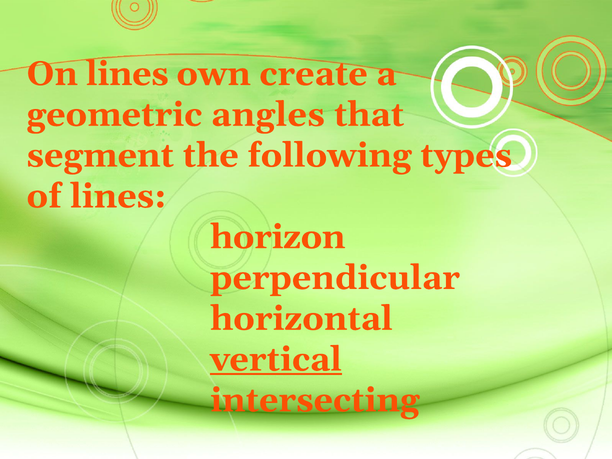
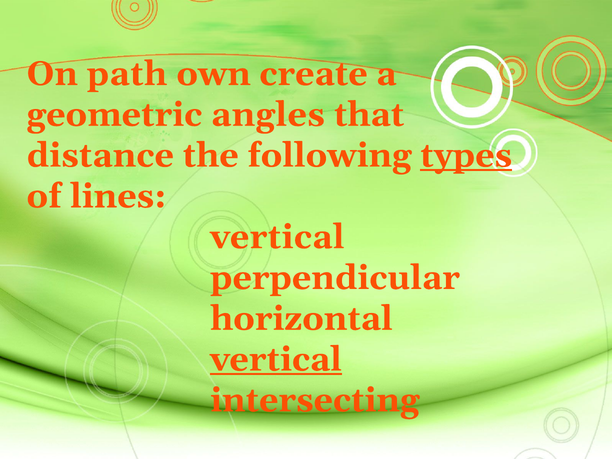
On lines: lines -> path (127, 74)
segment: segment -> distance (100, 155)
types underline: none -> present (466, 155)
horizon: horizon -> vertical (277, 237)
